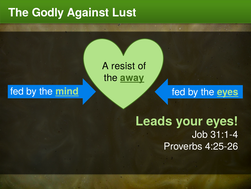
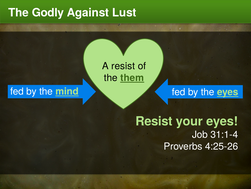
away: away -> them (132, 77)
Leads: Leads -> Resist (154, 121)
